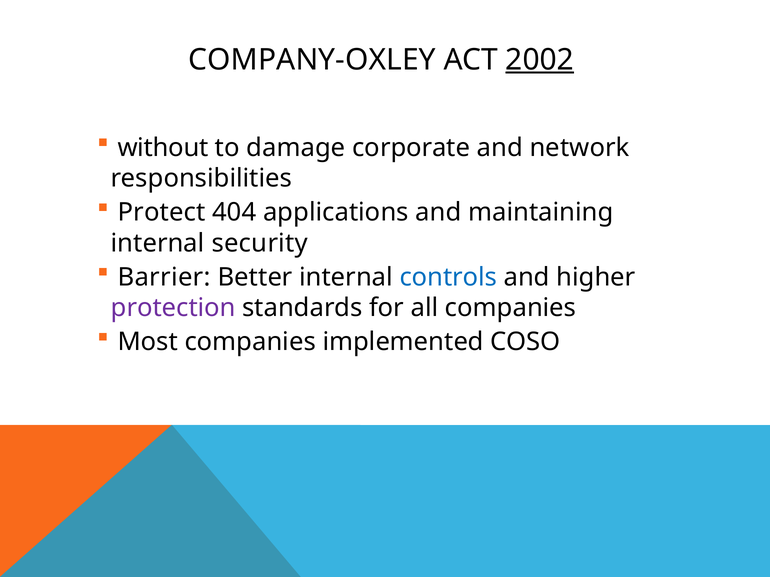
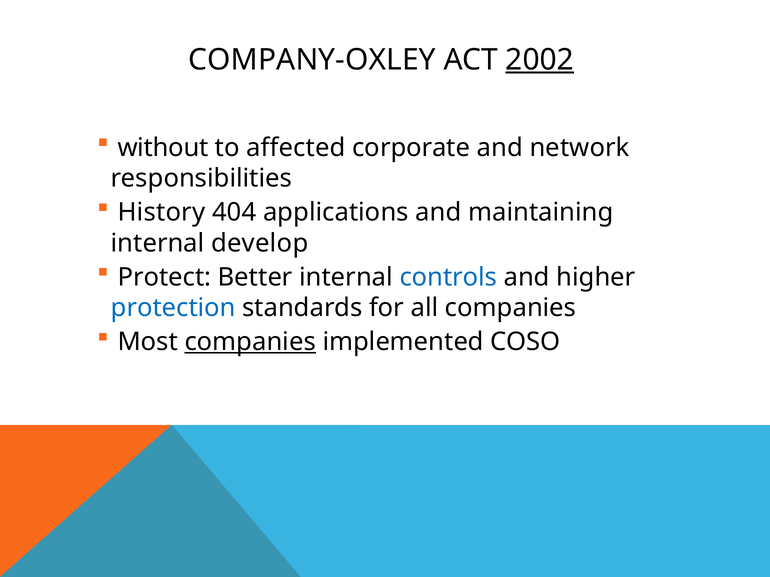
damage: damage -> affected (296, 148)
Protect: Protect -> History (161, 213)
security: security -> develop (260, 243)
Barrier: Barrier -> Protect (164, 277)
protection colour: purple -> blue (173, 308)
companies underline: none -> present (250, 342)
